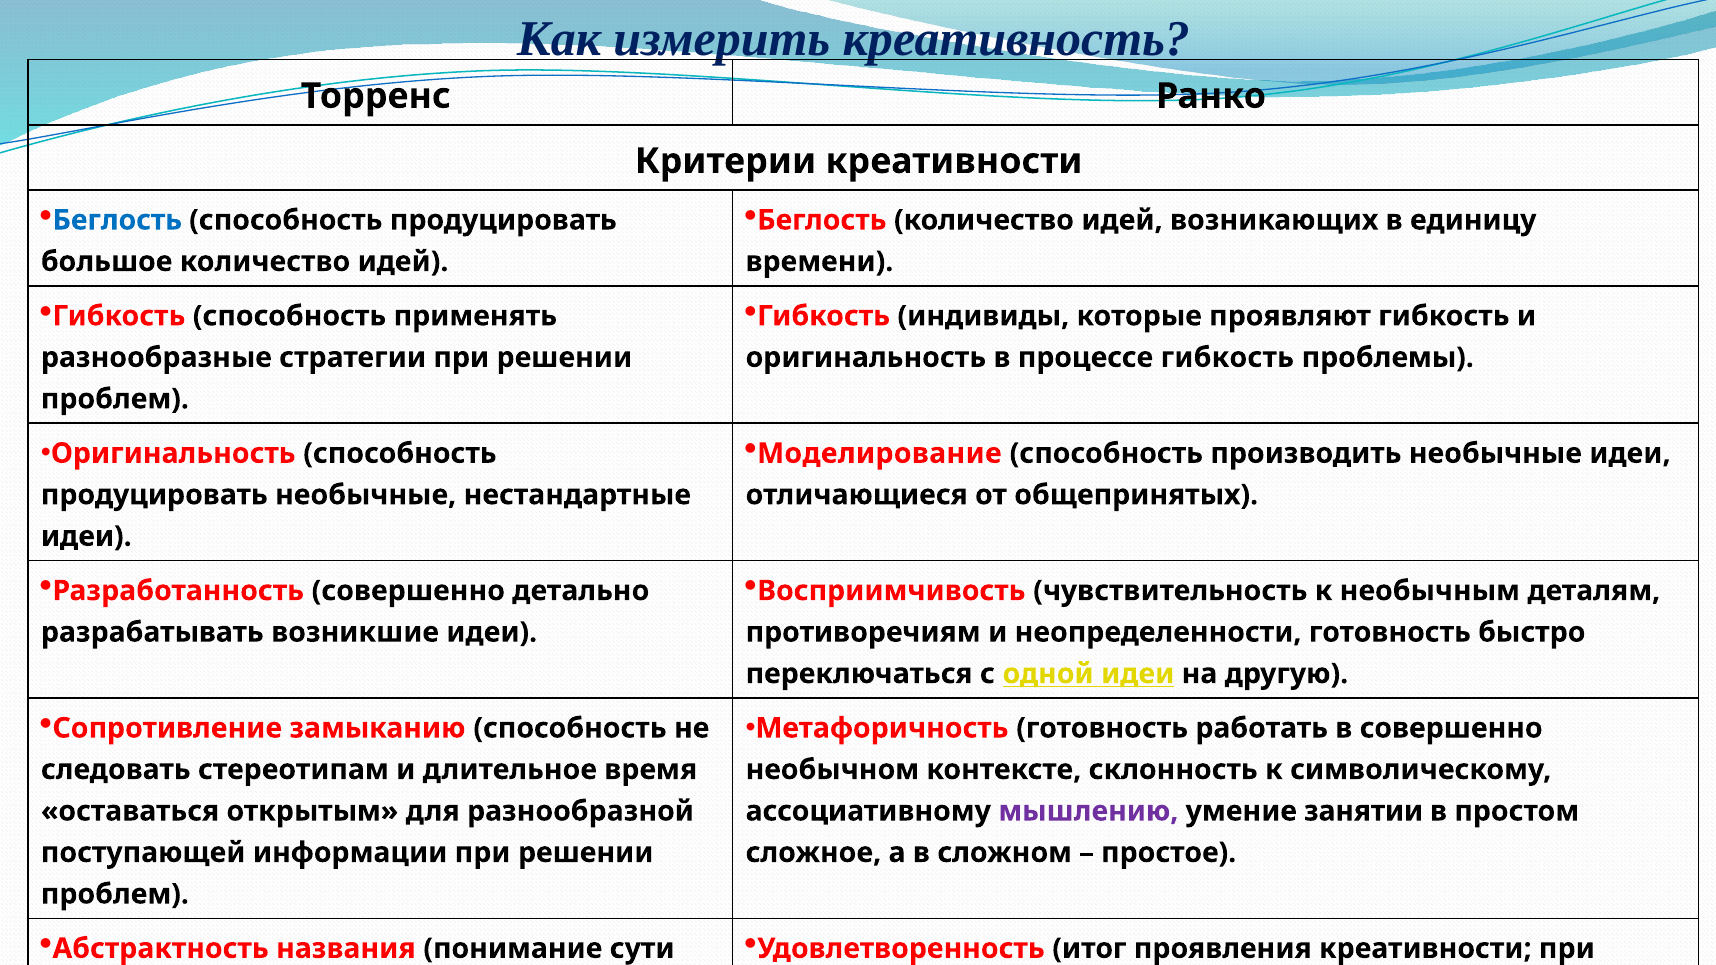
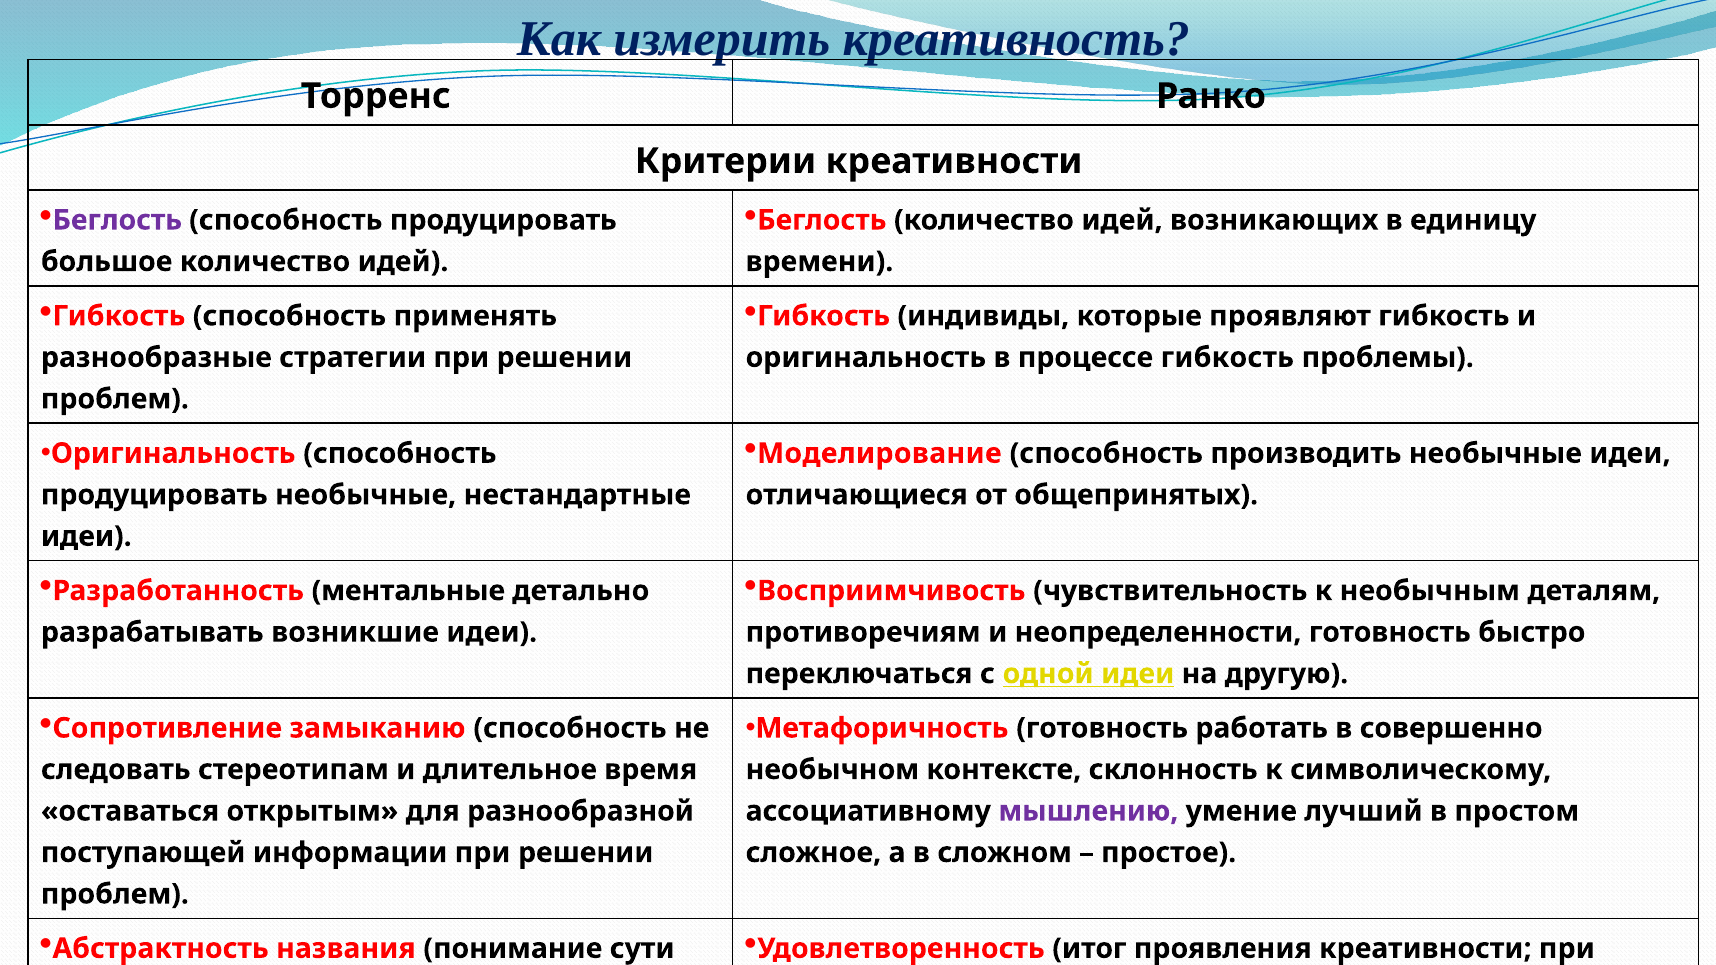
Беглость colour: blue -> purple (117, 220)
Разработанность совершенно: совершенно -> ментальные (408, 591)
занятии: занятии -> лучший (1363, 811)
